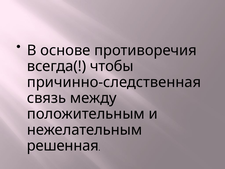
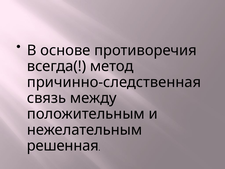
чтобы: чтобы -> метод (112, 66)
